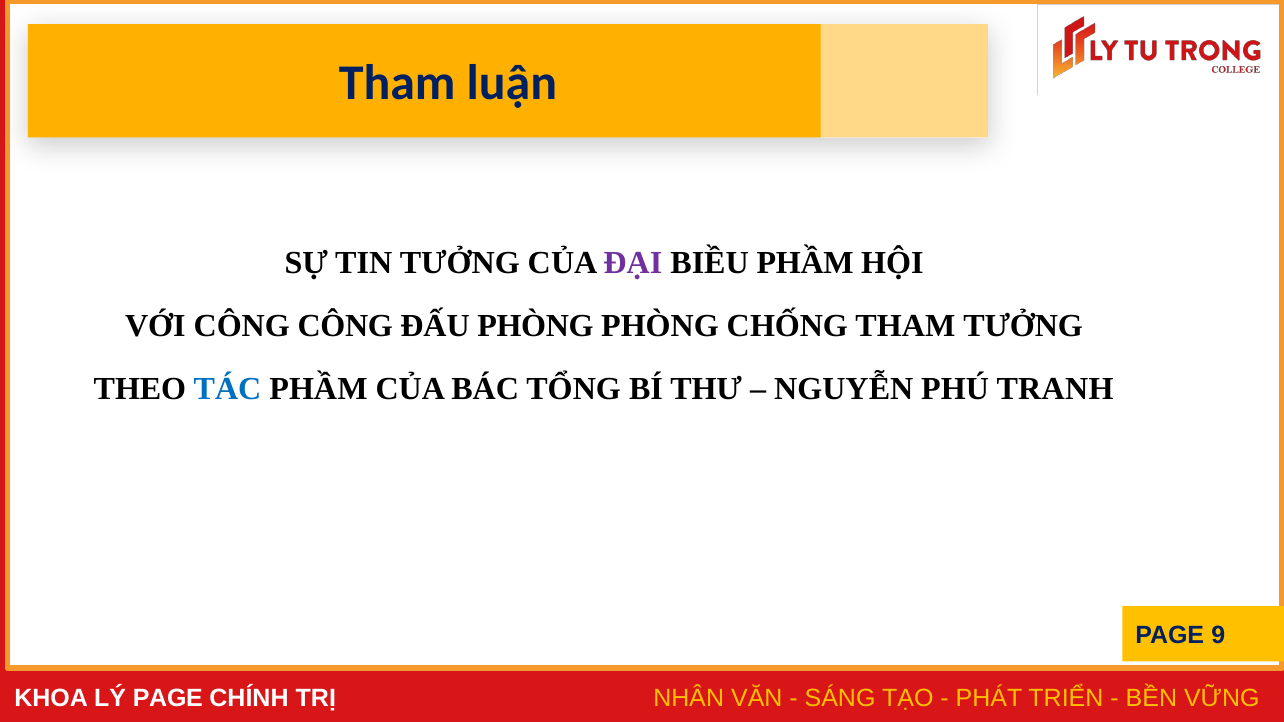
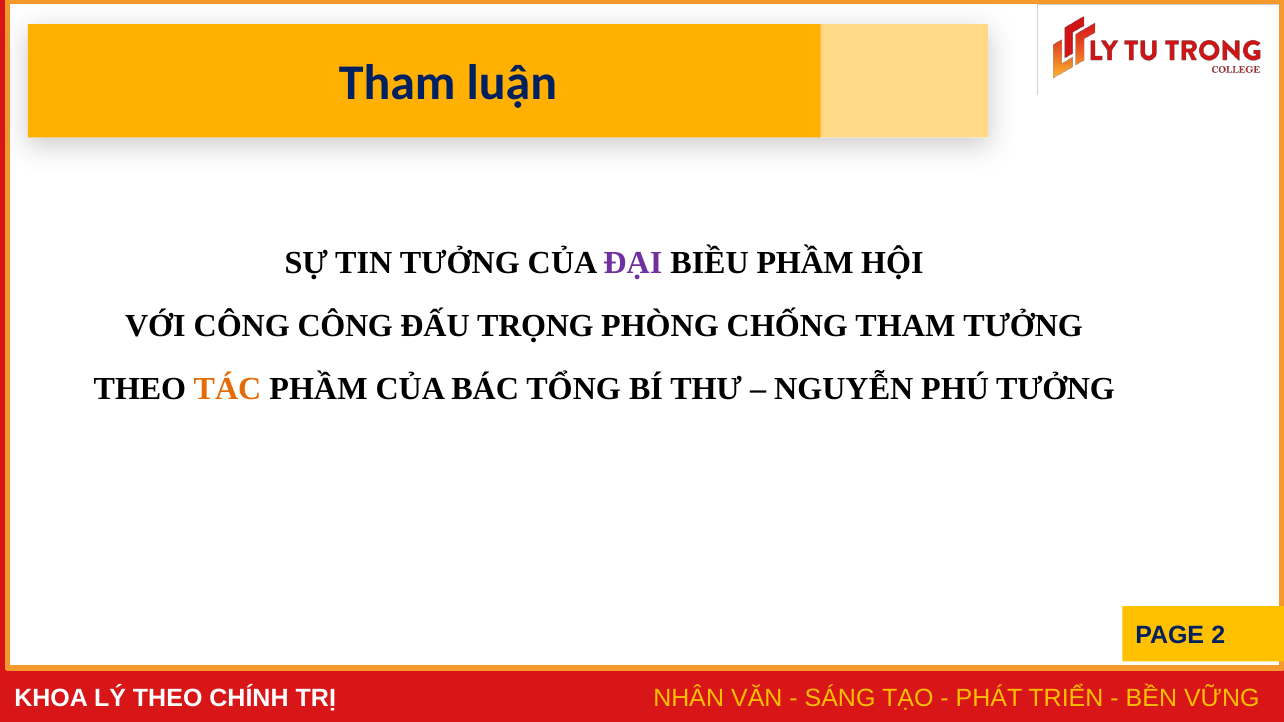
ĐẤU PHÒNG: PHÒNG -> TRỌNG (535, 326)
TÁC colour: blue -> orange (228, 389)
PHÚ TRANH: TRANH -> TƯỞNG (1055, 389)
9: 9 -> 2 (1218, 636)
PAGE: PAGE -> THEO (168, 699)
